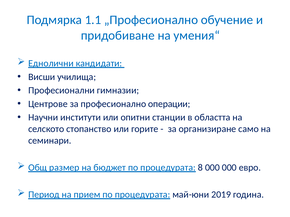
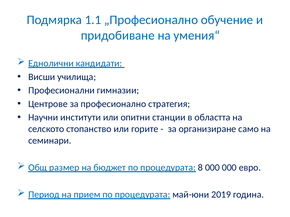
операции: операции -> стратегия (169, 104)
